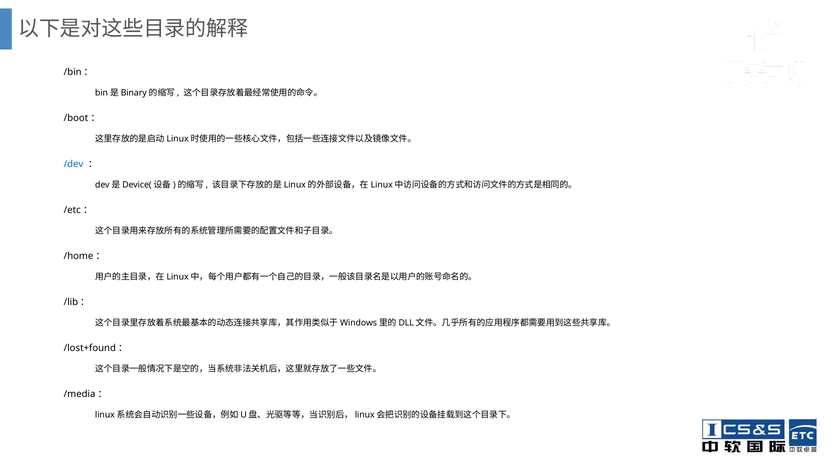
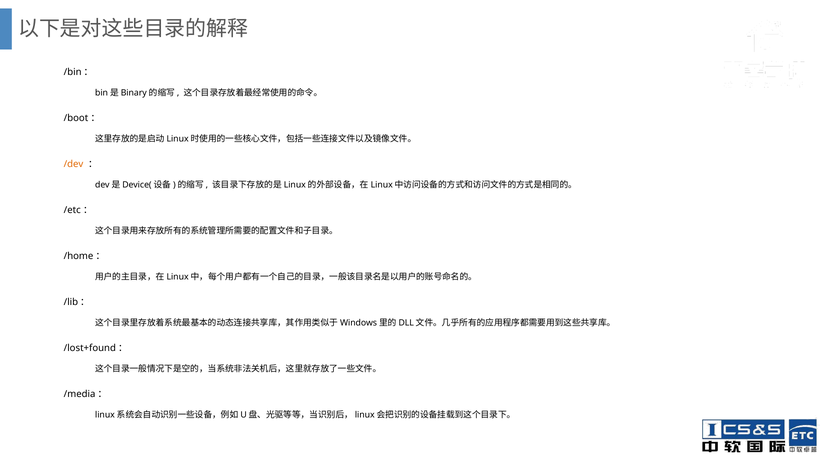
/dev colour: blue -> orange (74, 164)
